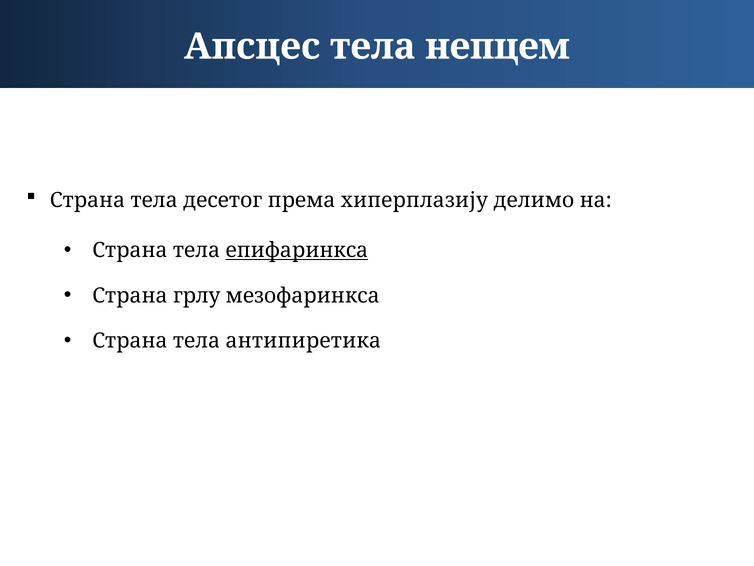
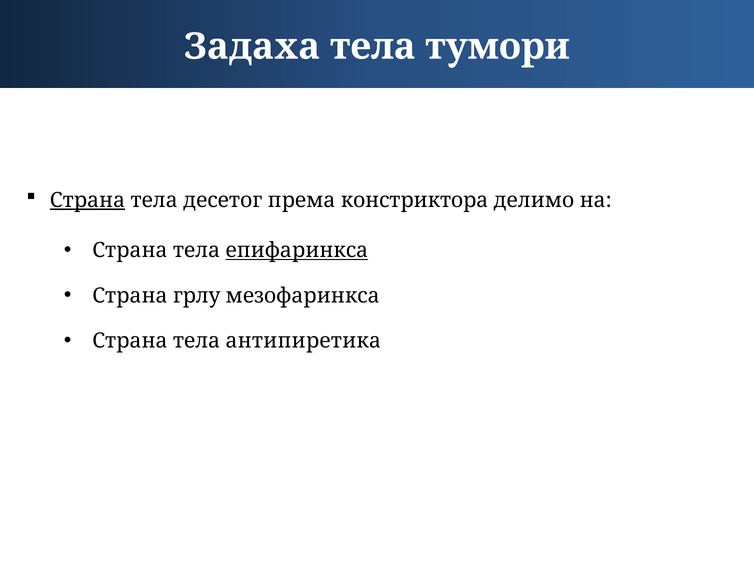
Апсцес: Апсцес -> Задаха (252, 47)
непцем: непцем -> тумори (497, 47)
Страна underline: none -> present (87, 200)
хиперплазију: хиперплазију -> констриктора (415, 200)
